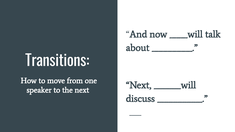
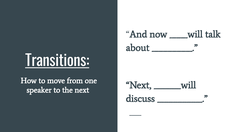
Transitions underline: none -> present (57, 61)
